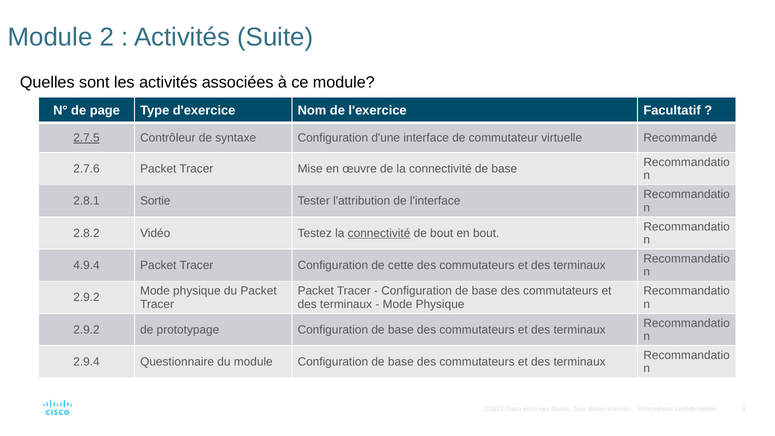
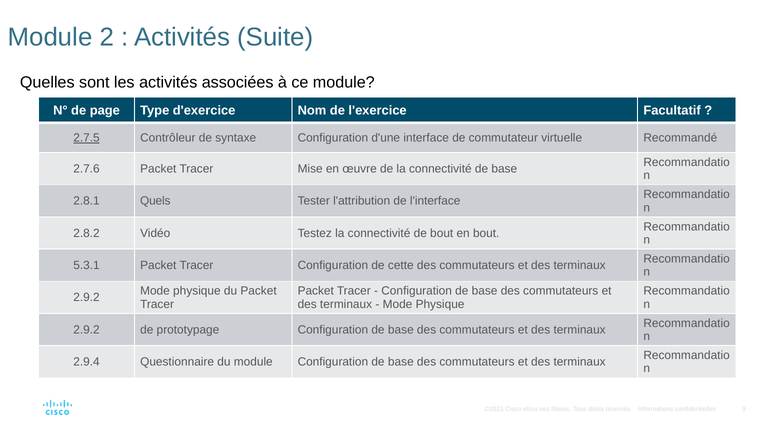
Sortie: Sortie -> Quels (155, 201)
connectivité underline: present -> none (379, 233)
4.9.4: 4.9.4 -> 5.3.1 (87, 265)
